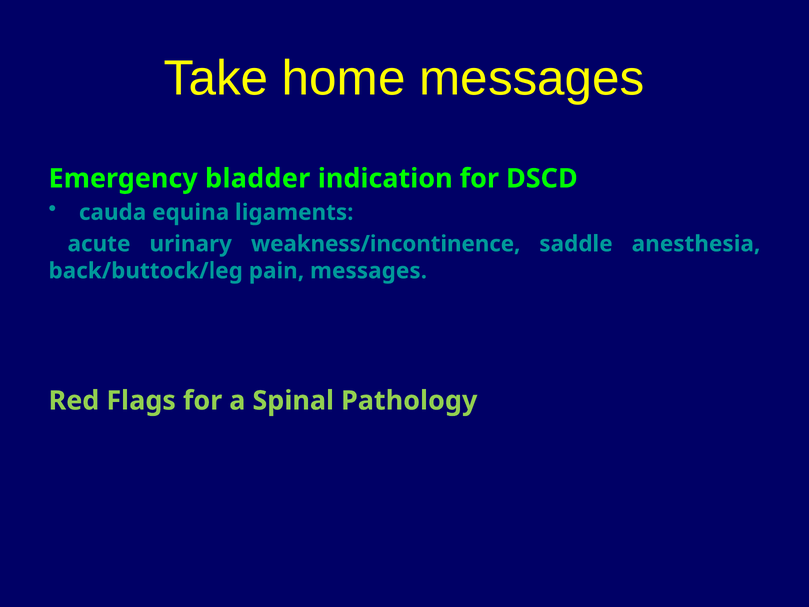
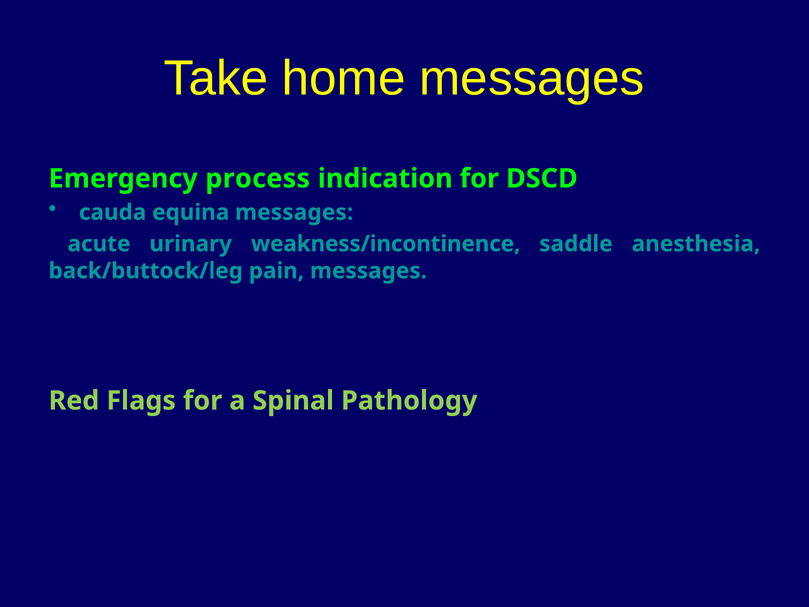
bladder: bladder -> process (258, 178)
equina ligaments: ligaments -> messages (294, 212)
